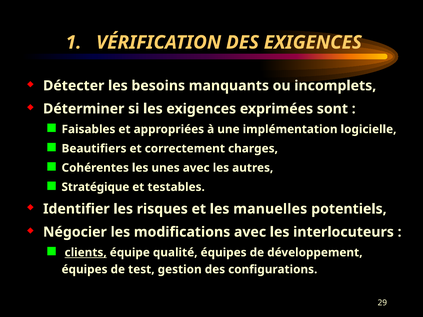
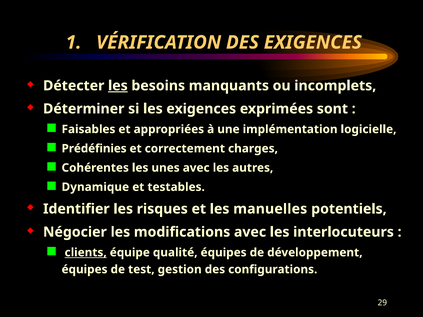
les underline: none -> present (118, 86)
Beautifiers: Beautifiers -> Prédéfinies (94, 149)
Stratégique: Stratégique -> Dynamique (95, 187)
